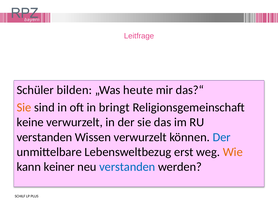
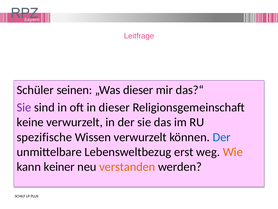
bilden: bilden -> seinen (74, 90)
„Was heute: heute -> dieser (138, 90)
Sie colour: orange -> purple (24, 107)
in bringt: bringt -> dieser (114, 107)
verstanden: verstanden -> spezifische (44, 137)
verstanden colour: blue -> orange (127, 166)
